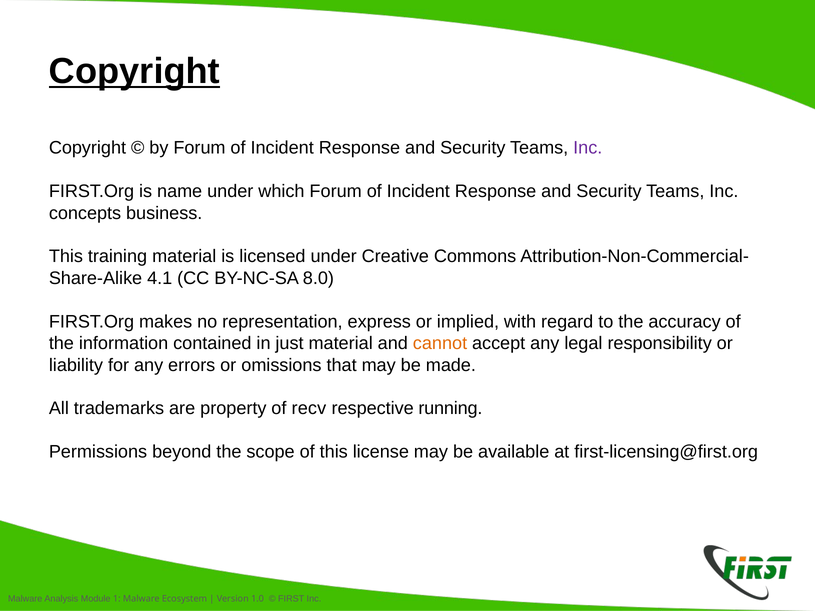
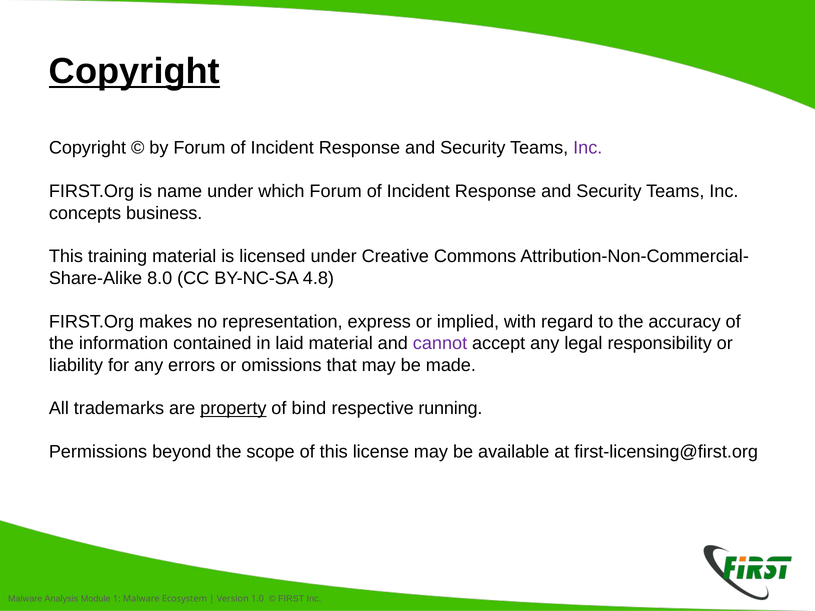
4.1: 4.1 -> 8.0 (160, 278)
8.0: 8.0 -> 4.8 (318, 278)
just: just -> laid (290, 344)
cannot colour: orange -> purple (440, 344)
property underline: none -> present (233, 409)
recv: recv -> bind (309, 409)
